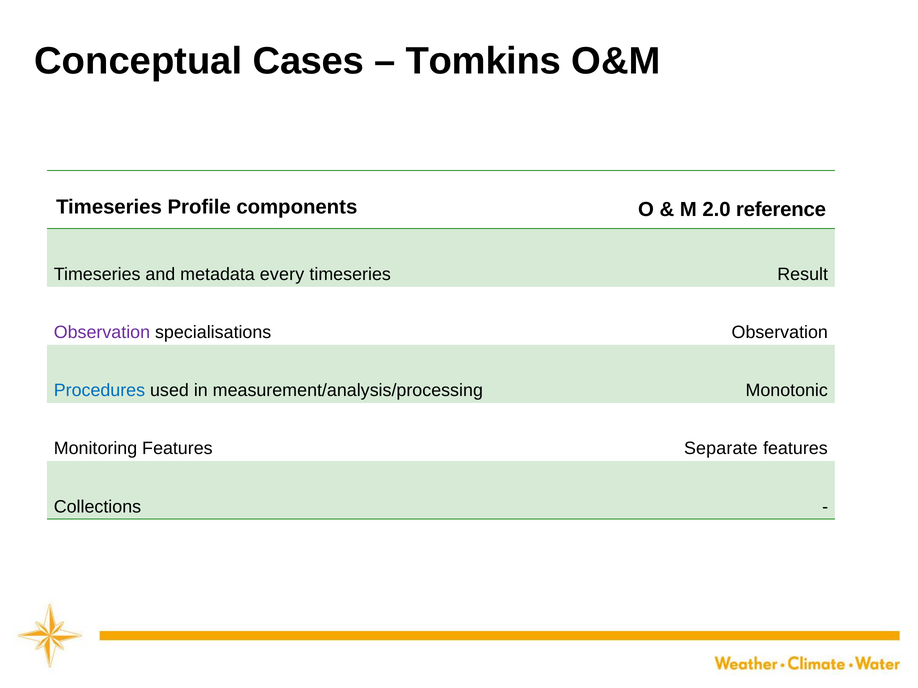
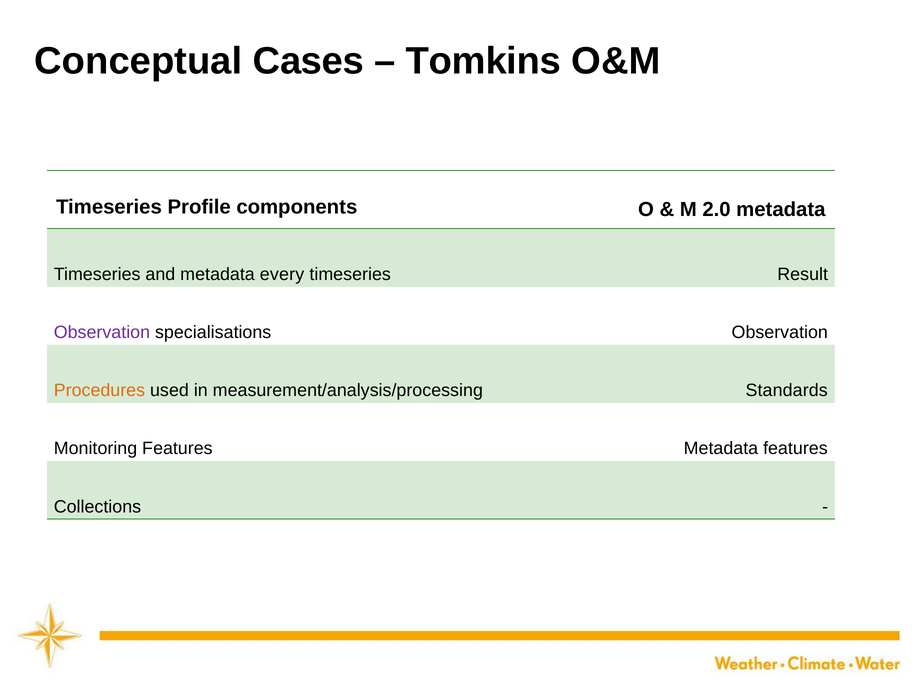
2.0 reference: reference -> metadata (781, 210)
Procedures colour: blue -> orange (99, 391)
Monotonic: Monotonic -> Standards (787, 391)
Features Separate: Separate -> Metadata (721, 449)
